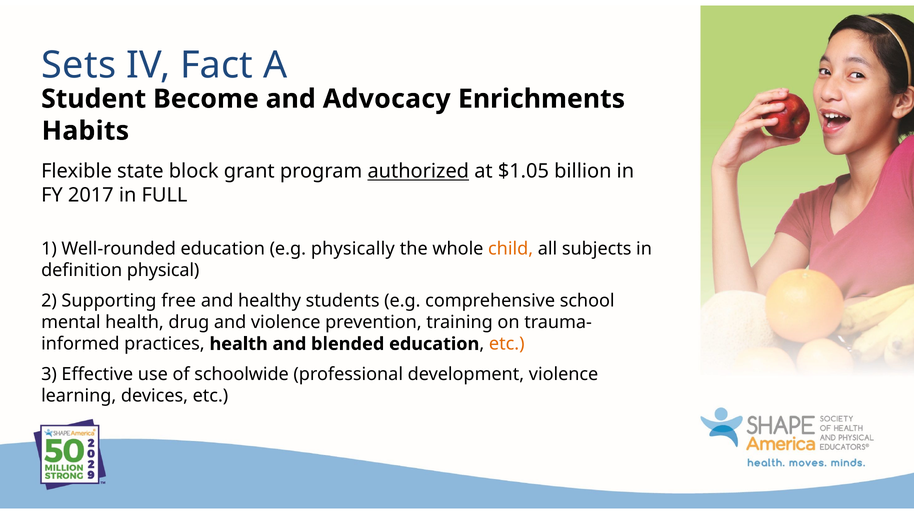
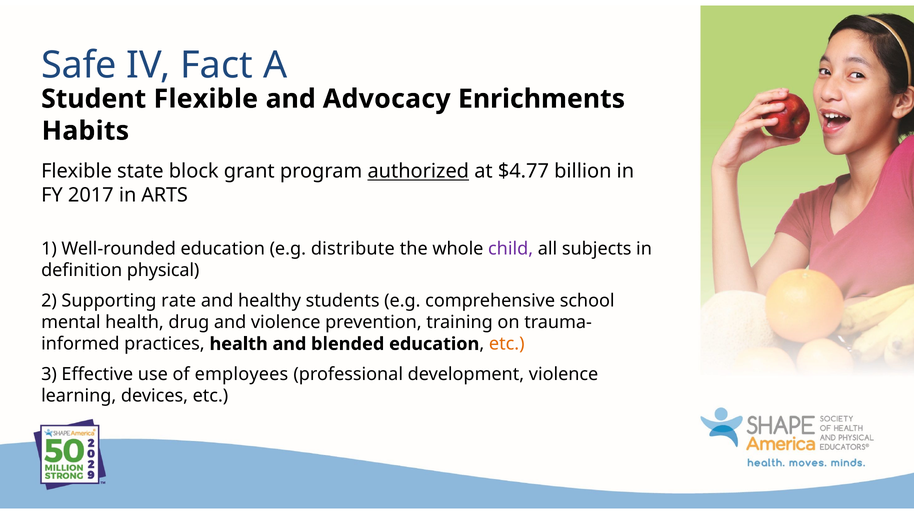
Sets: Sets -> Safe (79, 65)
Student Become: Become -> Flexible (206, 99)
$1.05: $1.05 -> $4.77 (523, 171)
FULL: FULL -> ARTS (165, 195)
physically: physically -> distribute (353, 249)
child colour: orange -> purple (511, 249)
free: free -> rate (179, 301)
schoolwide: schoolwide -> employees (241, 374)
